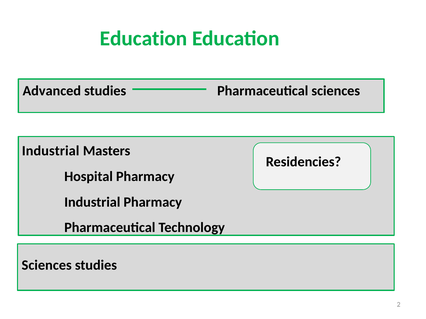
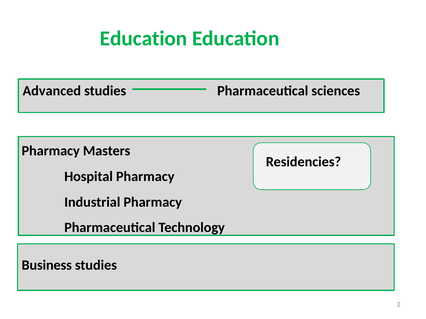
Industrial: Industrial -> Pharmacy (51, 151)
Sciences: Sciences -> Business (47, 266)
